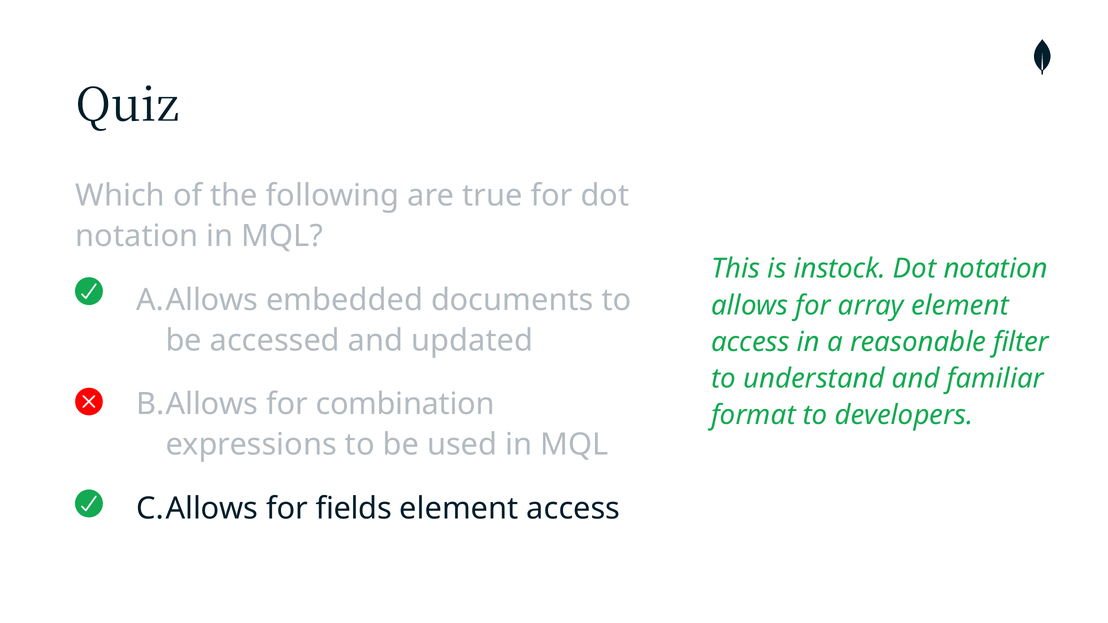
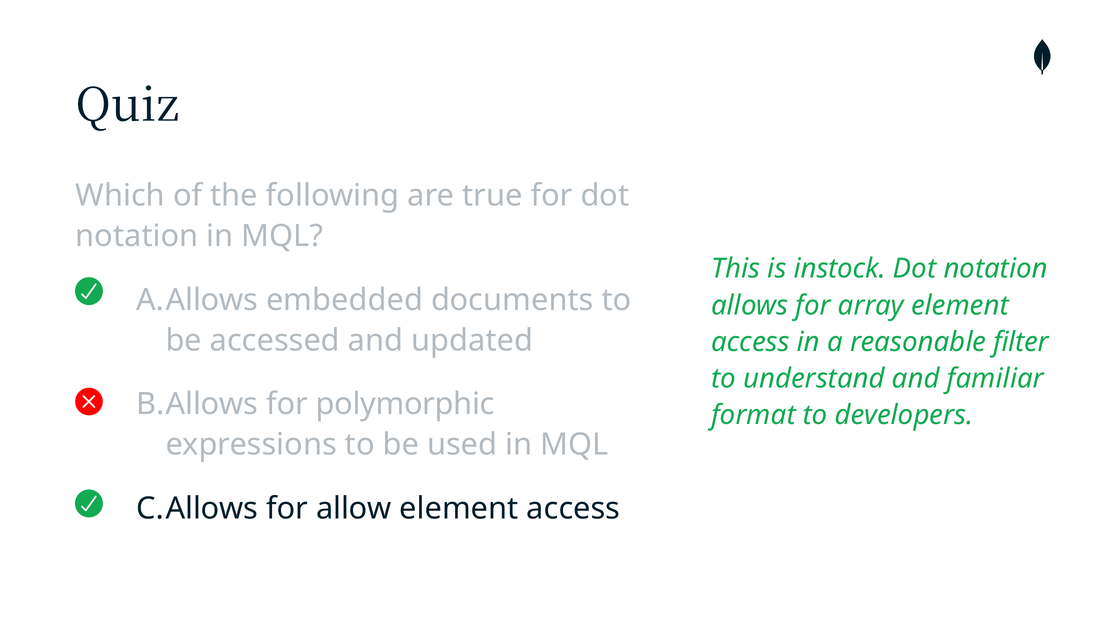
combination: combination -> polymorphic (405, 404)
fields: fields -> allow (354, 509)
